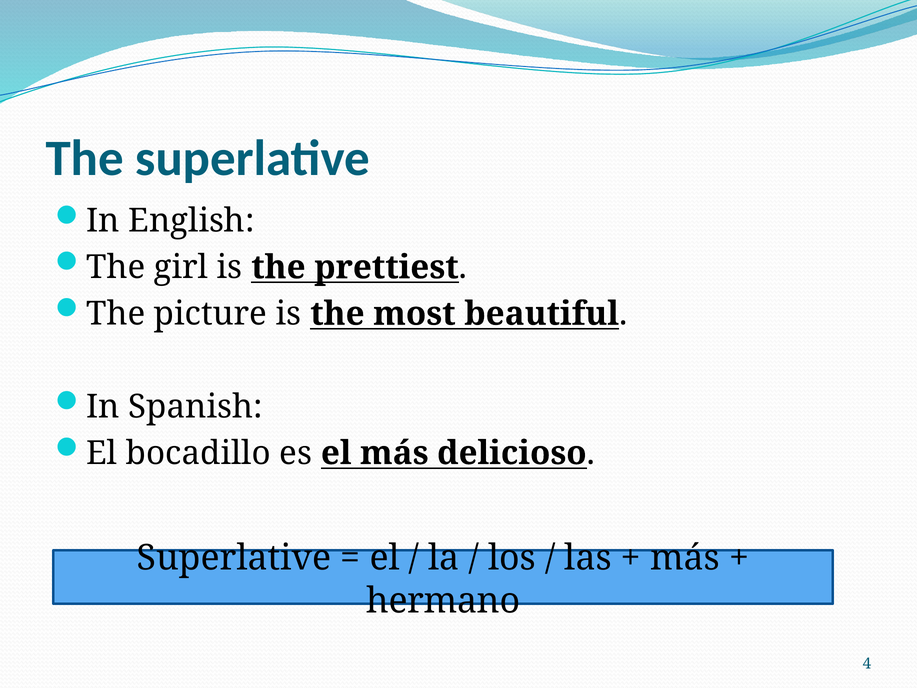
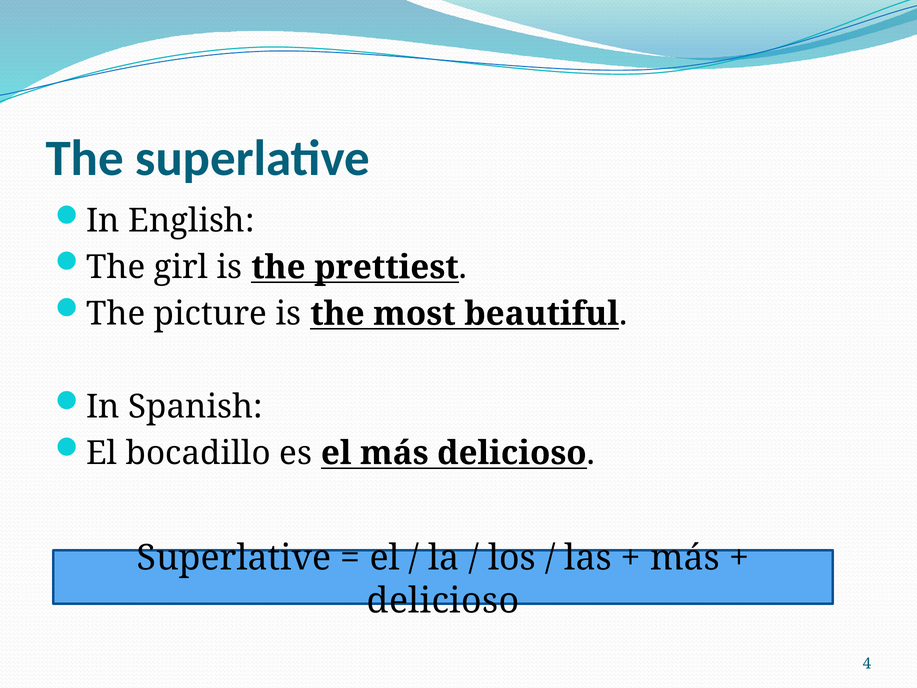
hermano: hermano -> delicioso (443, 601)
